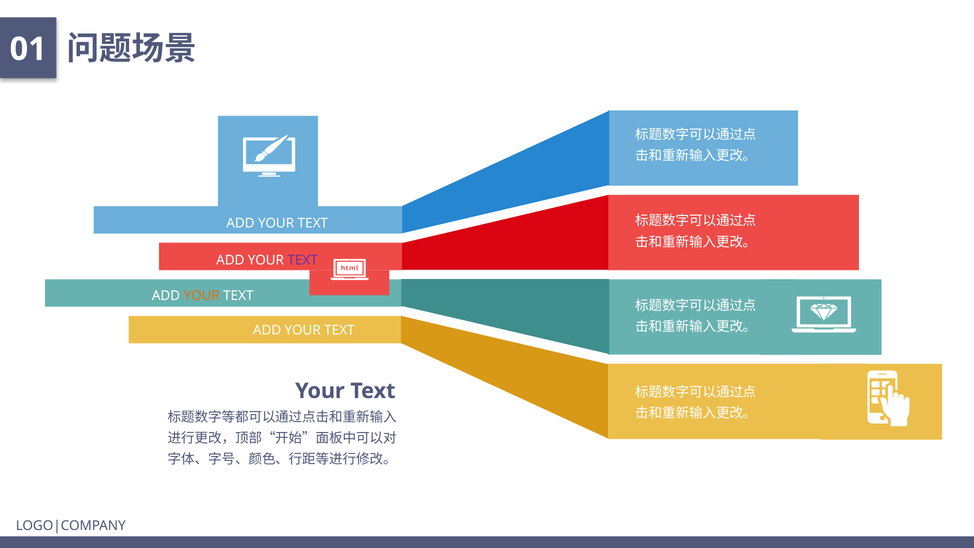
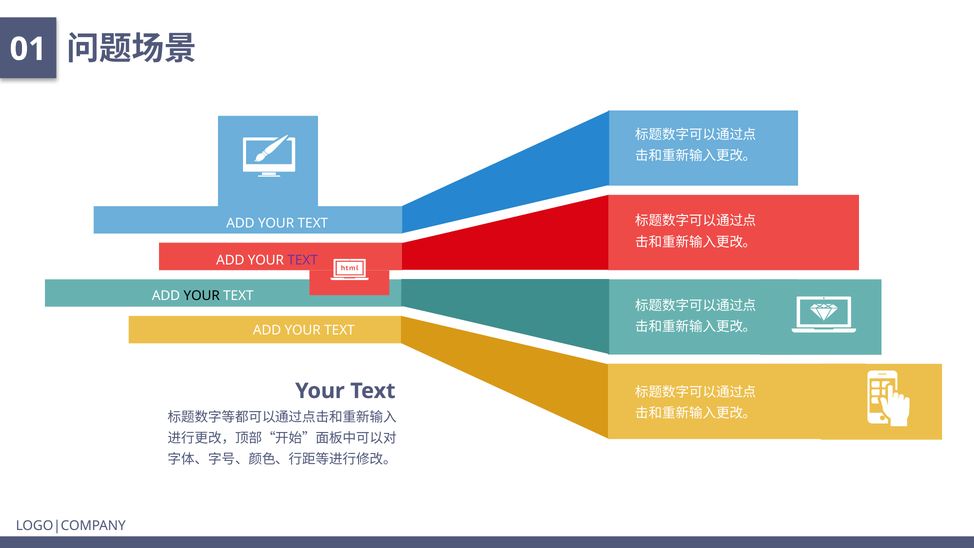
YOUR colour: orange -> black (202, 296)
